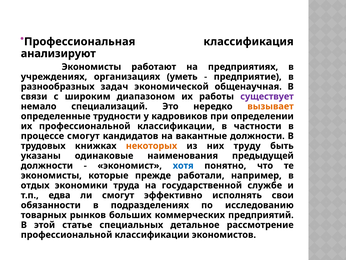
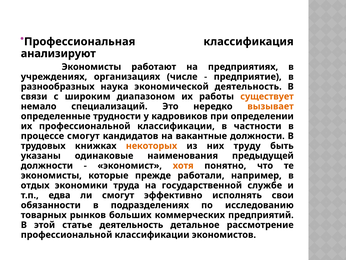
уметь: уметь -> числе (182, 77)
задач: задач -> наука (114, 86)
экономической общенаучная: общенаучная -> деятельность (248, 86)
существует colour: purple -> orange (267, 96)
хотя colour: blue -> orange (183, 165)
статье специальных: специальных -> деятельность (131, 225)
